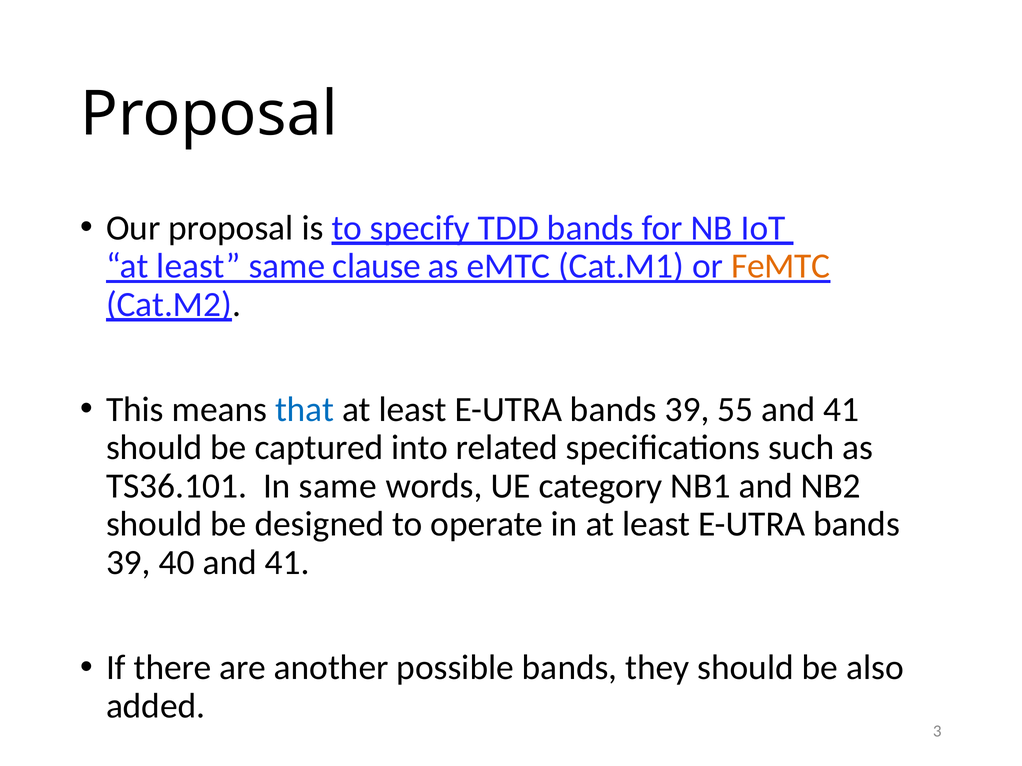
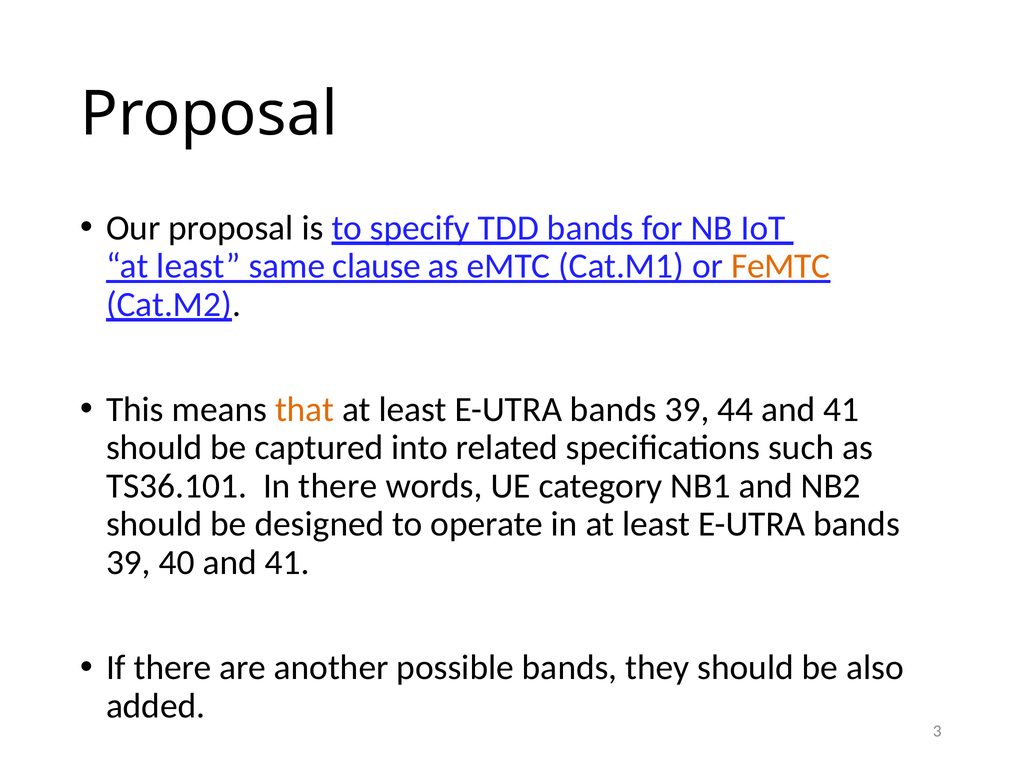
that colour: blue -> orange (305, 410)
55: 55 -> 44 (735, 410)
In same: same -> there (338, 486)
